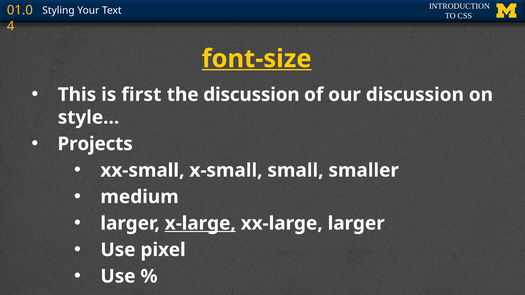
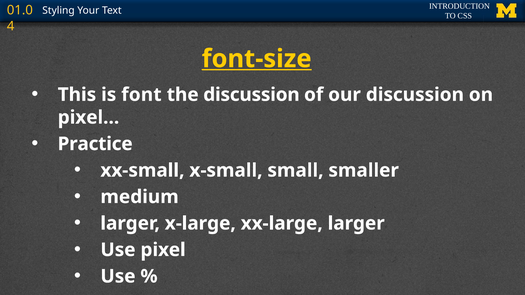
first: first -> font (141, 95)
style…: style… -> pixel… (89, 117)
Projects: Projects -> Practice (95, 144)
x-large underline: present -> none (200, 224)
